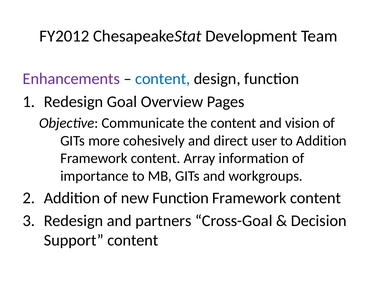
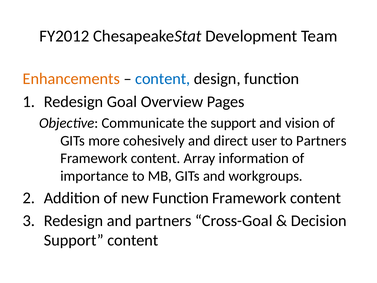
Enhancements colour: purple -> orange (71, 79)
the content: content -> support (233, 123)
to Addition: Addition -> Partners (321, 141)
